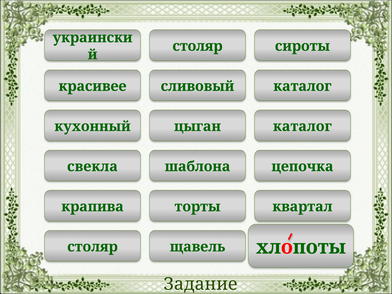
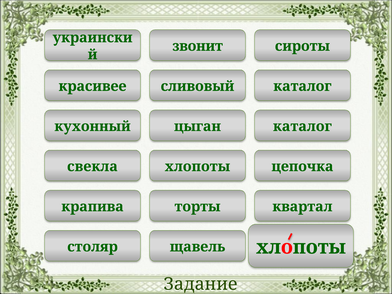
столяр: столяр -> звонит (198, 46)
шаблона: шаблона -> хлопоты (197, 166)
